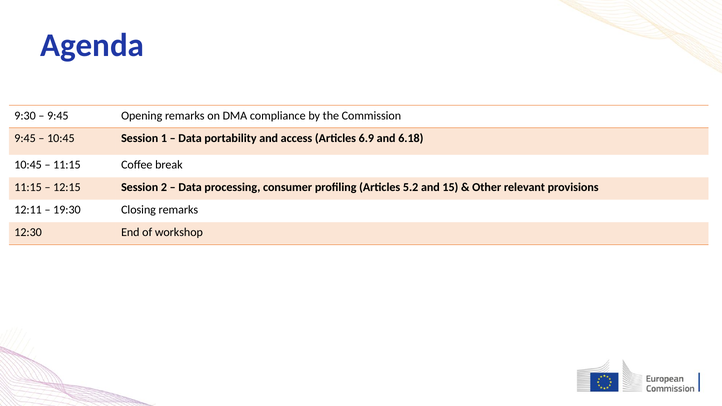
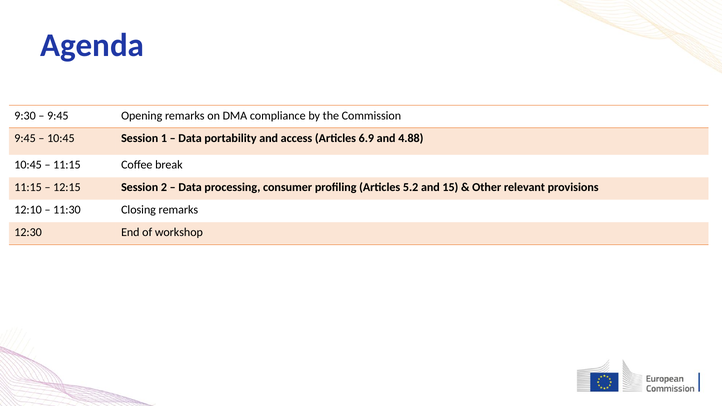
6.18: 6.18 -> 4.88 (411, 138)
12:11: 12:11 -> 12:10 (28, 210)
19:30: 19:30 -> 11:30 (67, 210)
